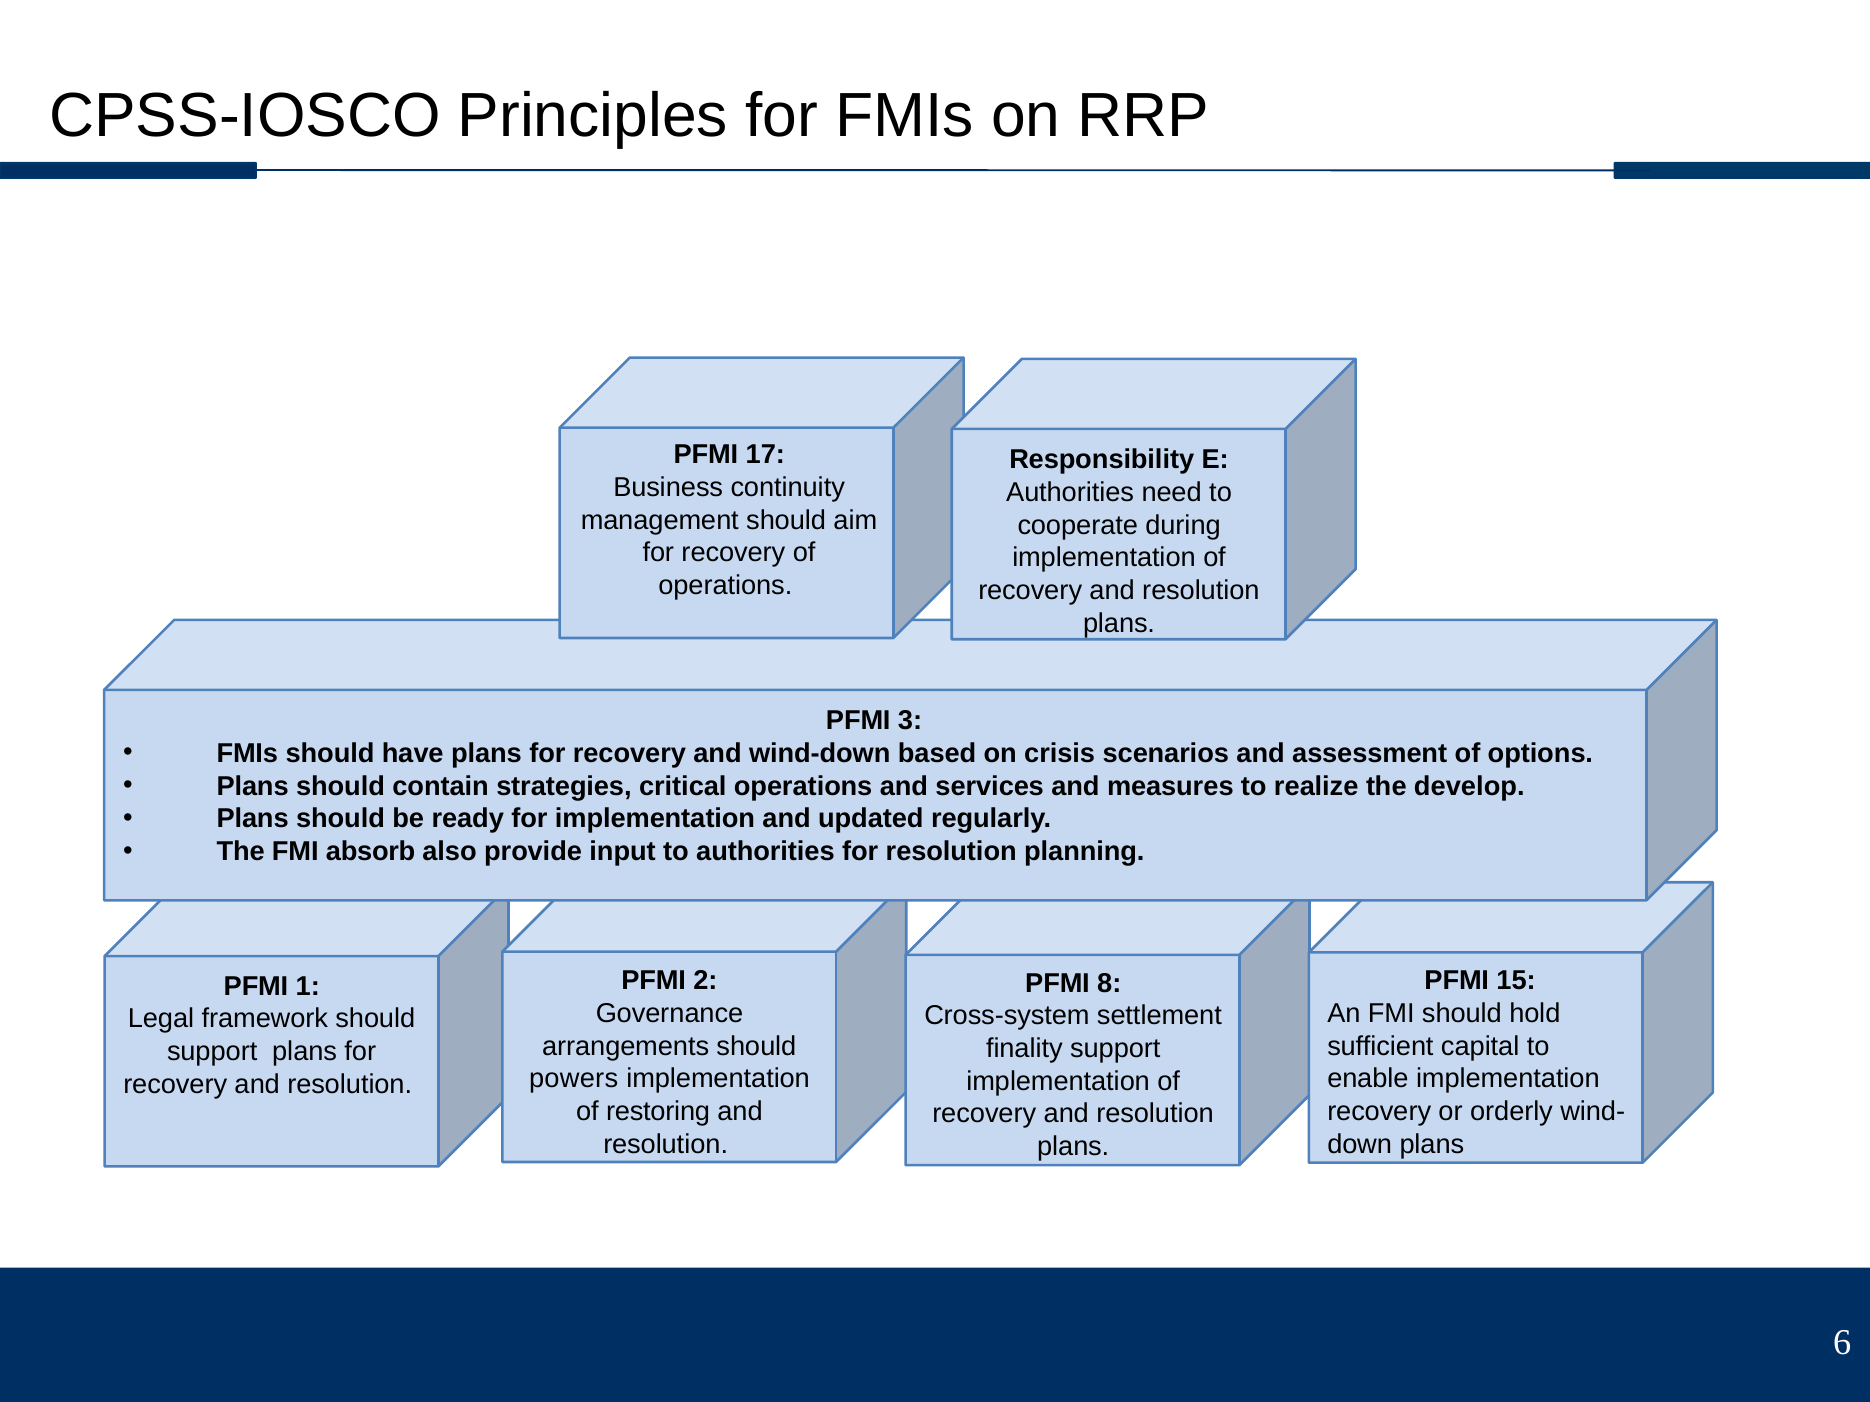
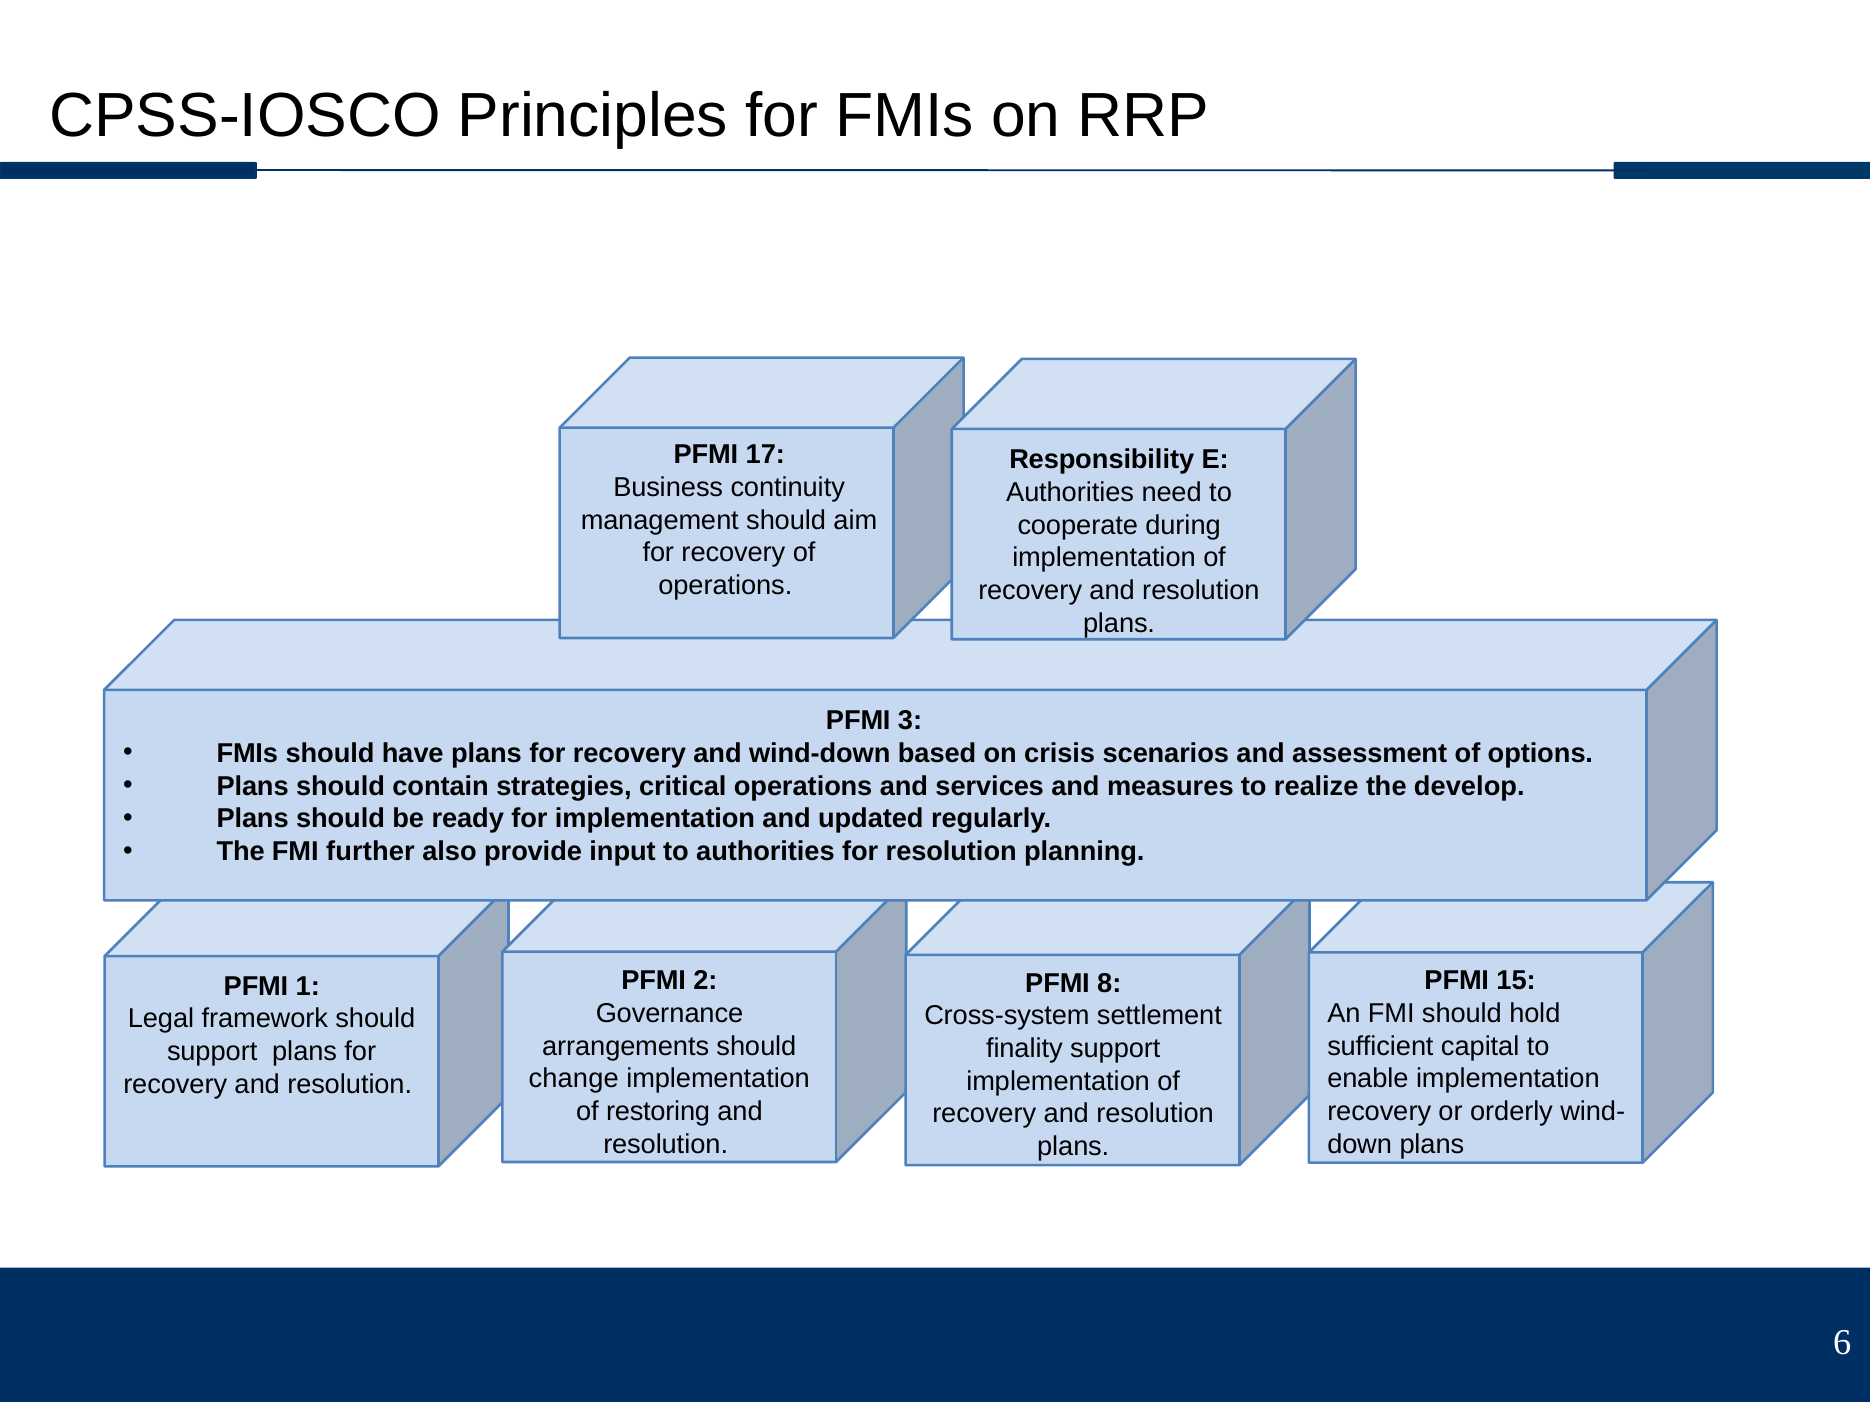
absorb: absorb -> further (370, 852)
powers: powers -> change (574, 1079)
